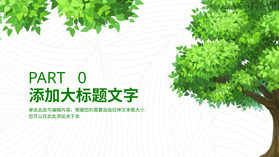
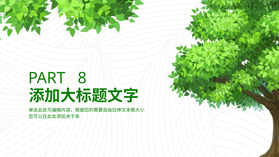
0: 0 -> 8 (82, 78)
